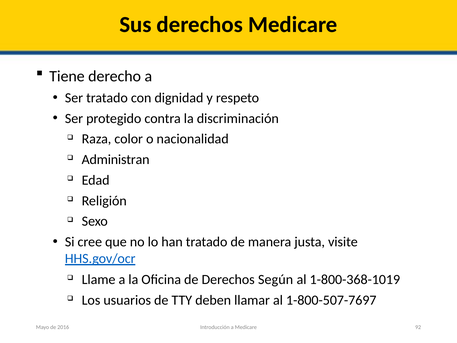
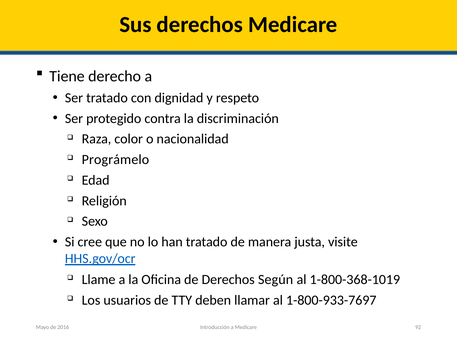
Administran: Administran -> Prográmelo (115, 160)
1-800-507-7697: 1-800-507-7697 -> 1-800-933-7697 (331, 300)
